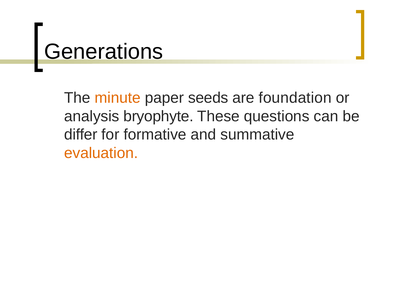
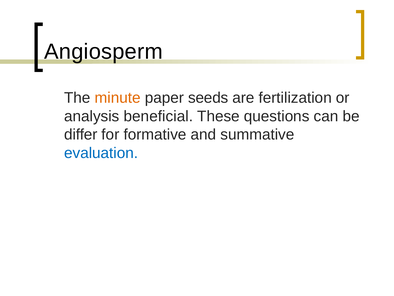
Generations: Generations -> Angiosperm (103, 51)
foundation: foundation -> fertilization (295, 98)
bryophyte: bryophyte -> beneficial (158, 116)
evaluation colour: orange -> blue (101, 153)
